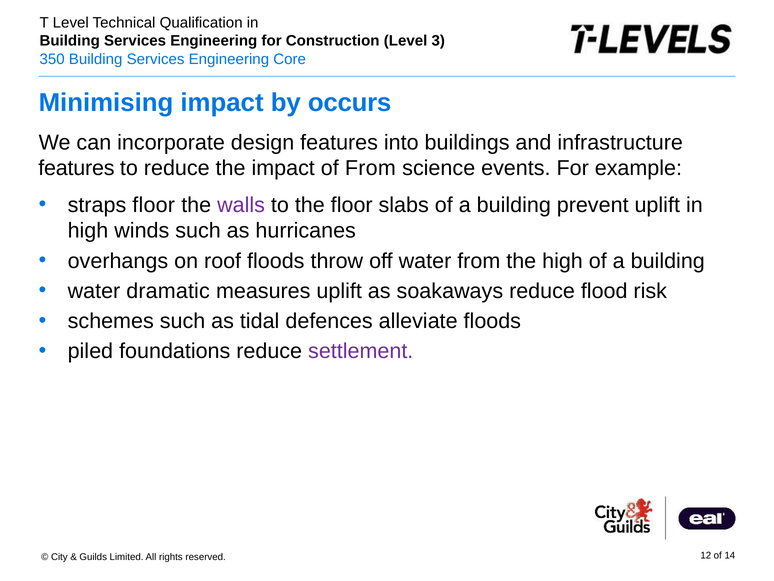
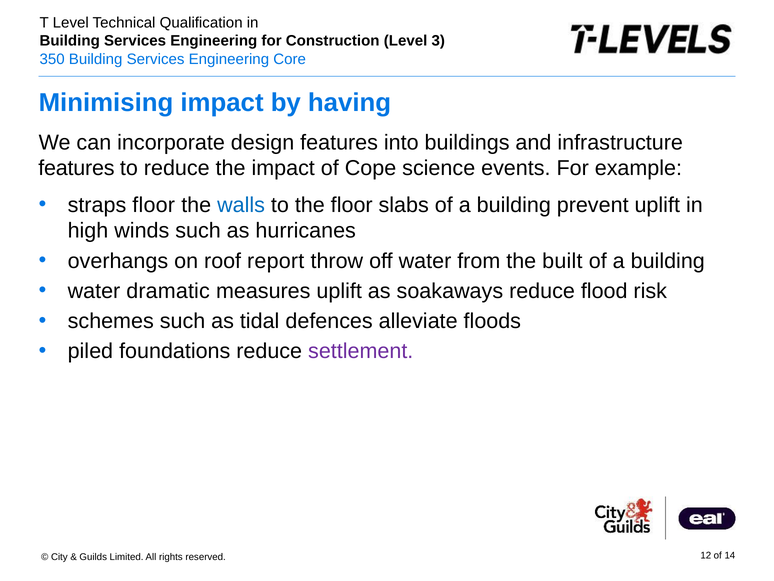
occurs: occurs -> having (350, 103)
of From: From -> Cope (371, 168)
walls colour: purple -> blue (241, 205)
roof floods: floods -> report (276, 261)
the high: high -> built (562, 261)
